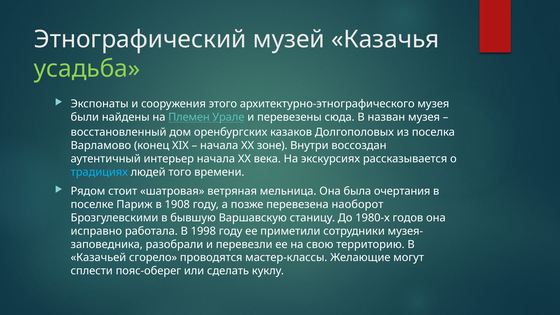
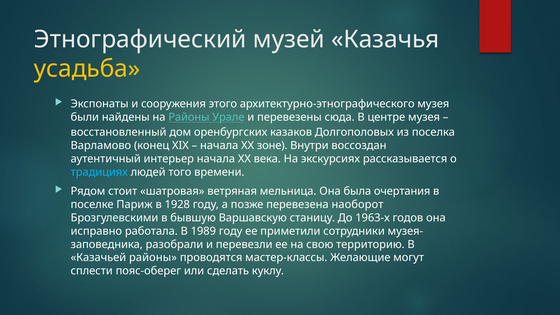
усадьба colour: light green -> yellow (87, 69)
на Племен: Племен -> Районы (189, 117)
назван: назван -> центре (386, 117)
1908: 1908 -> 1928 (177, 204)
1980-х: 1980-х -> 1963-х (373, 218)
1998: 1998 -> 1989 (203, 231)
Казачьей сгорело: сгорело -> районы (153, 258)
